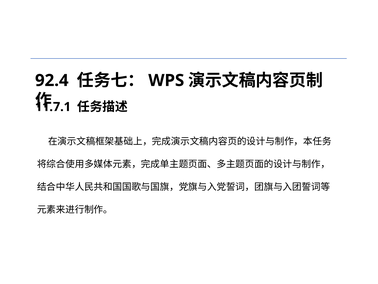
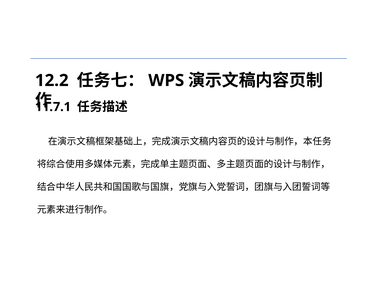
92.4: 92.4 -> 12.2 (52, 80)
